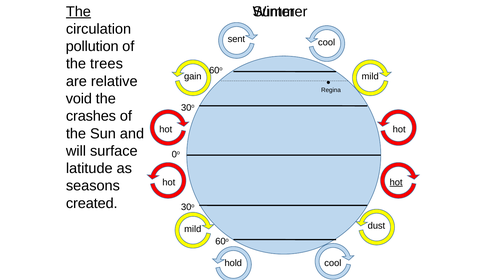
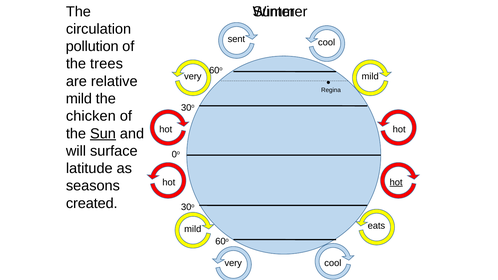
The underline: present -> none (78, 12)
gain: gain -> very (193, 77)
void: void -> mild (79, 99)
crashes: crashes -> chicken (91, 116)
Sun underline: none -> present (103, 134)
dust: dust -> eats (376, 226)
hold: hold -> very (233, 263)
